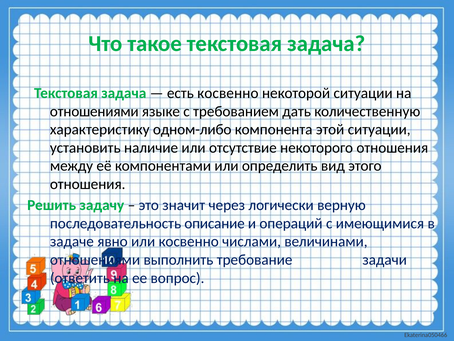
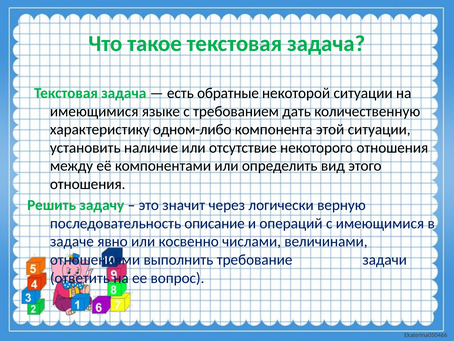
есть косвенно: косвенно -> обратные (228, 93)
отношениями: отношениями -> имеющимися (94, 111)
